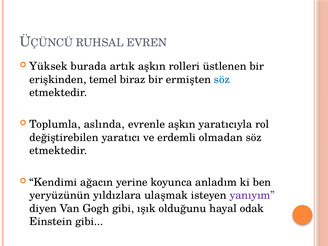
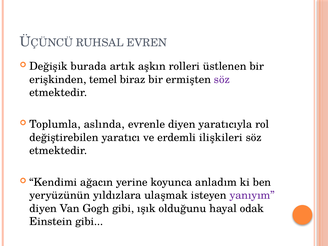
Yüksek: Yüksek -> Değişik (49, 66)
söz colour: blue -> purple (222, 79)
evrenle aşkın: aşkın -> diyen (182, 124)
olmadan: olmadan -> ilişkileri (221, 137)
